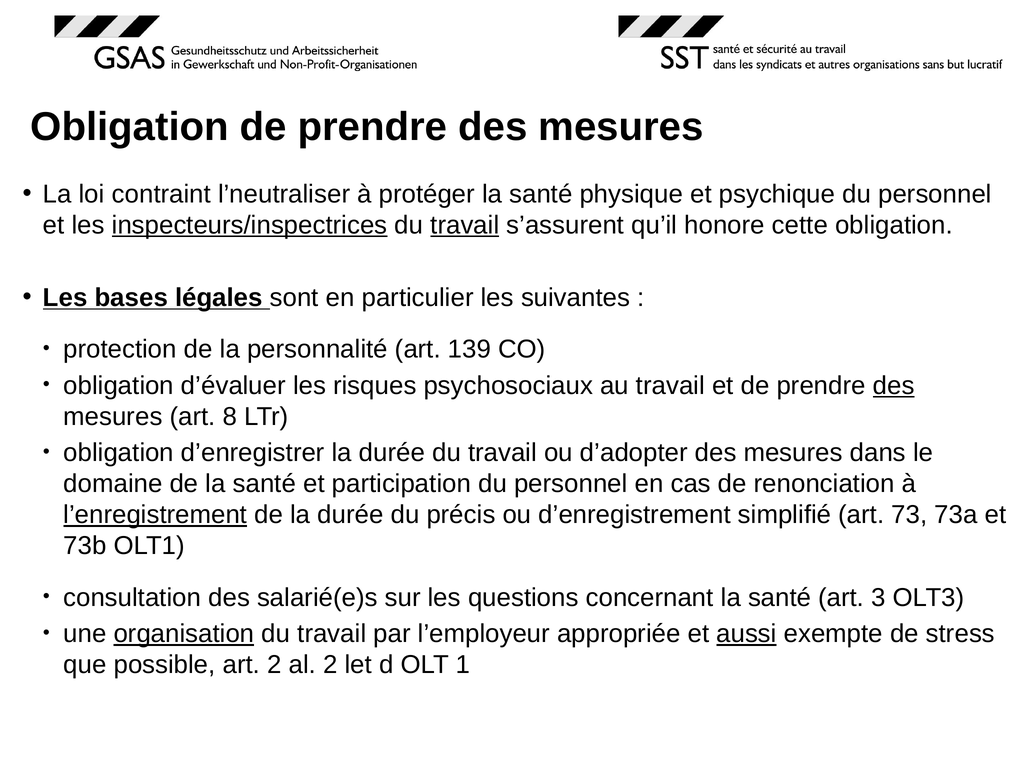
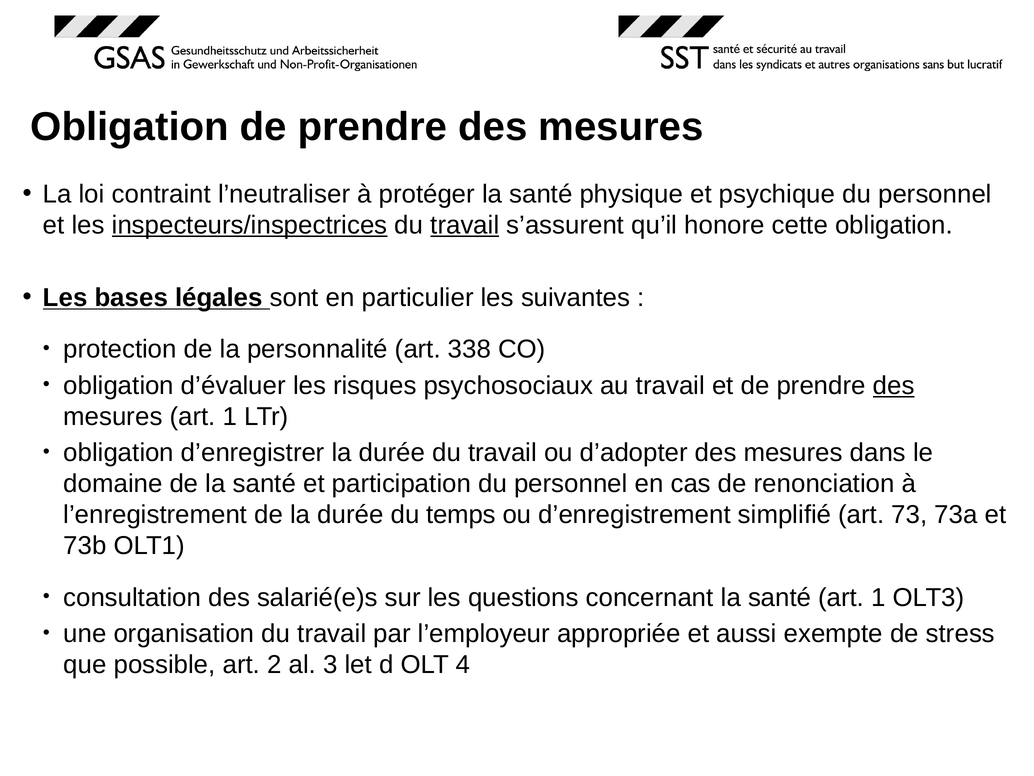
139: 139 -> 338 (469, 349)
mesures art 8: 8 -> 1 (230, 416)
l’enregistrement underline: present -> none (155, 515)
précis: précis -> temps (461, 515)
santé art 3: 3 -> 1 (879, 597)
organisation underline: present -> none (184, 633)
aussi underline: present -> none (746, 633)
al 2: 2 -> 3 (330, 664)
1: 1 -> 4 (463, 664)
